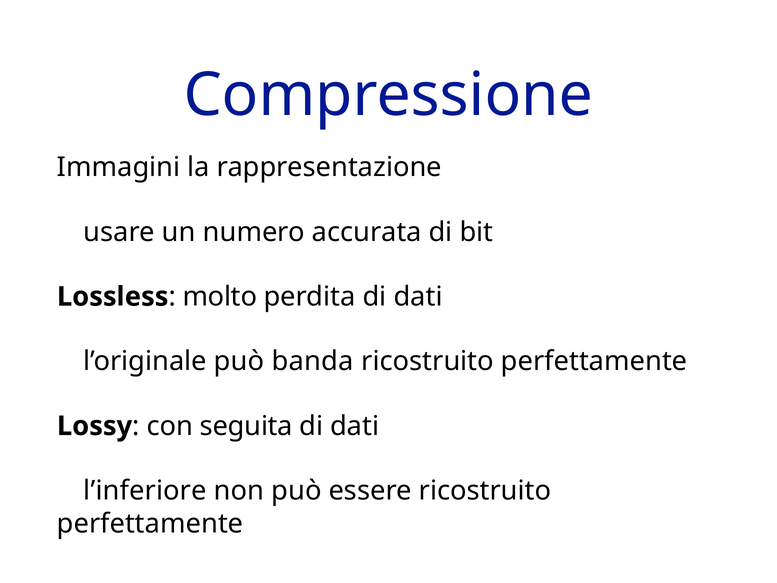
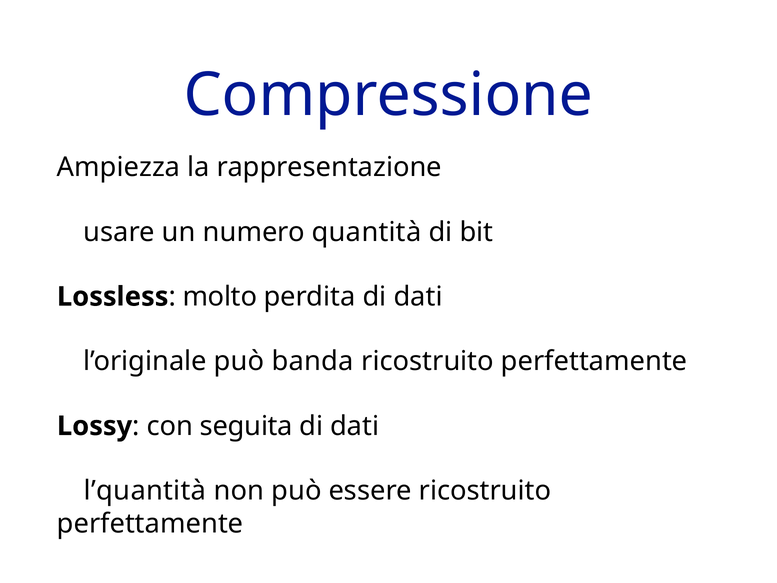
Immagini: Immagini -> Ampiezza (119, 167)
accurata: accurata -> quantità (367, 232)
l’inferiore: l’inferiore -> l’quantità (145, 491)
